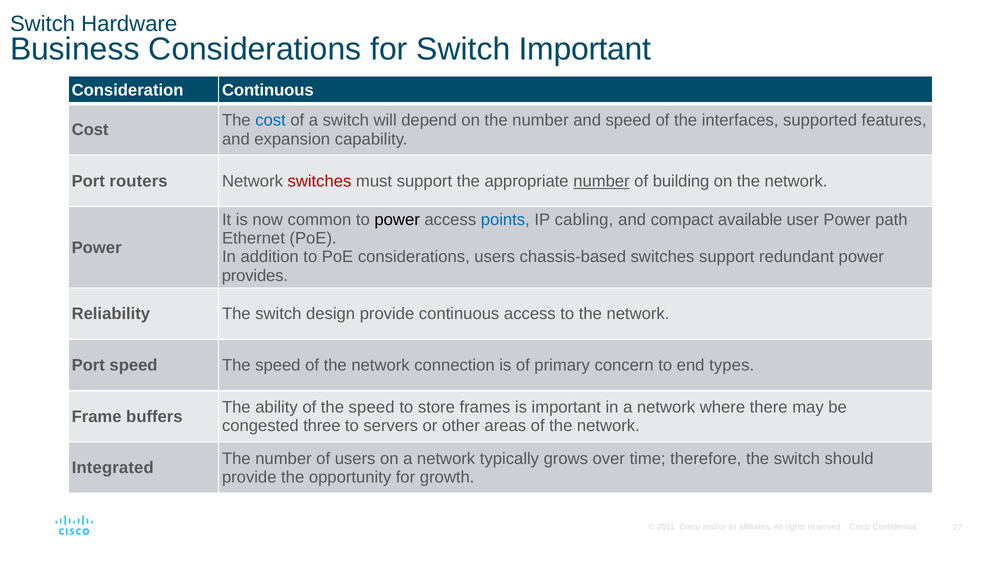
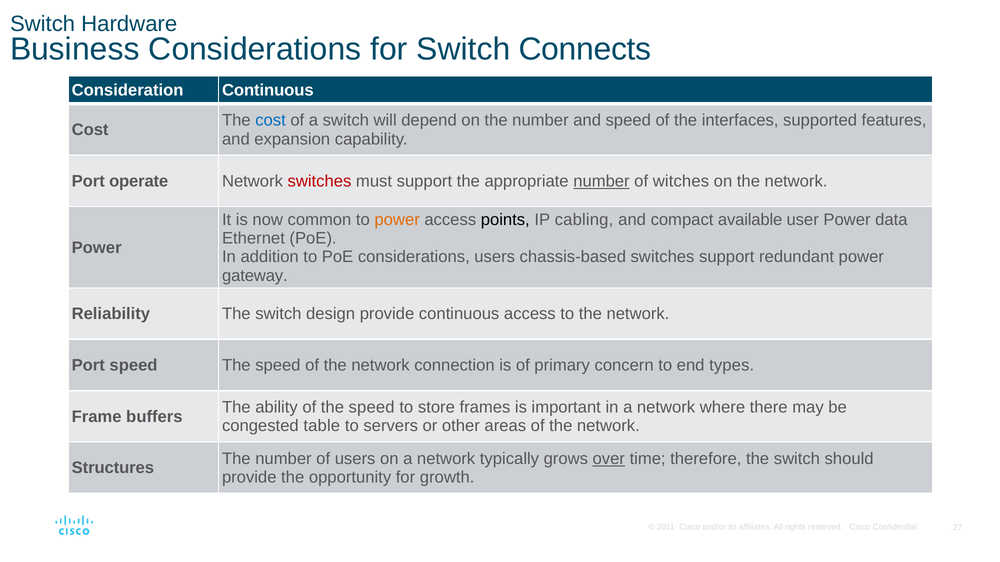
Switch Important: Important -> Connects (585, 49)
routers: routers -> operate (139, 181)
building: building -> witches (681, 181)
power colour: black -> orange (397, 220)
points colour: blue -> black (505, 220)
path: path -> data (891, 220)
provides: provides -> gateway (255, 276)
three: three -> table (322, 426)
over underline: none -> present (609, 459)
Integrated: Integrated -> Structures (113, 468)
